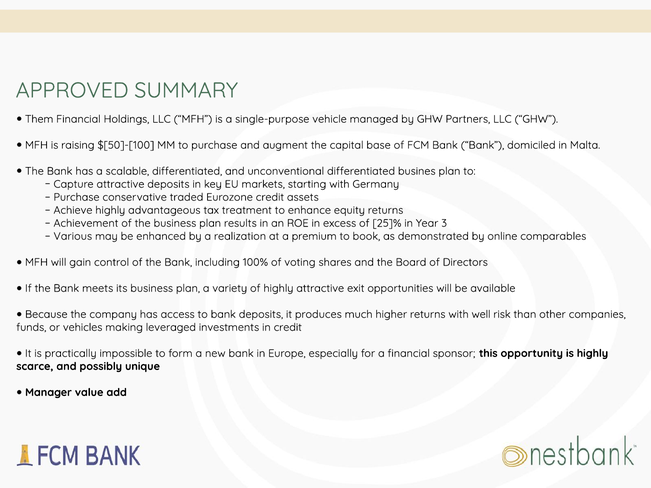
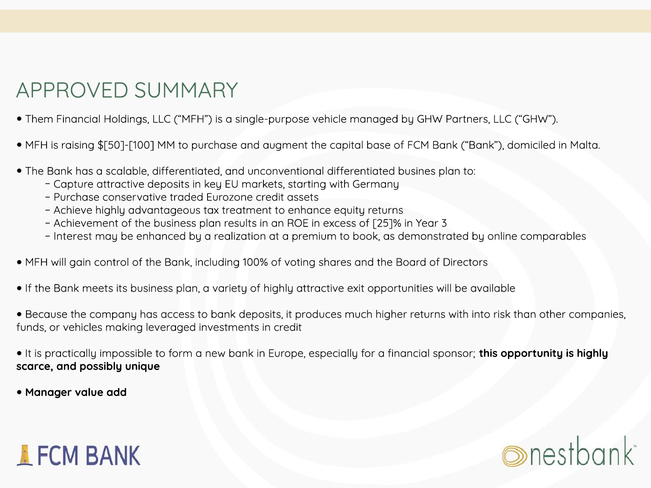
Various: Various -> Interest (73, 236)
well: well -> into (481, 314)
